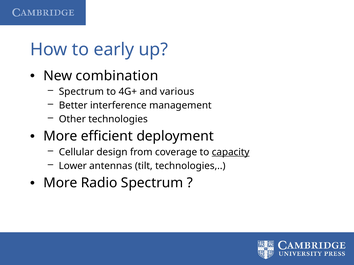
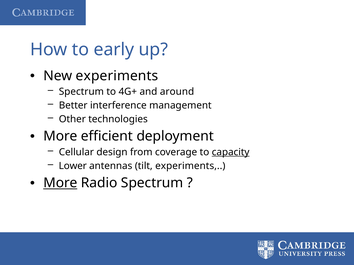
New combination: combination -> experiments (117, 76)
various: various -> around (177, 92)
tilt technologies: technologies -> experiments (190, 166)
More underline: none -> present (60, 183)
